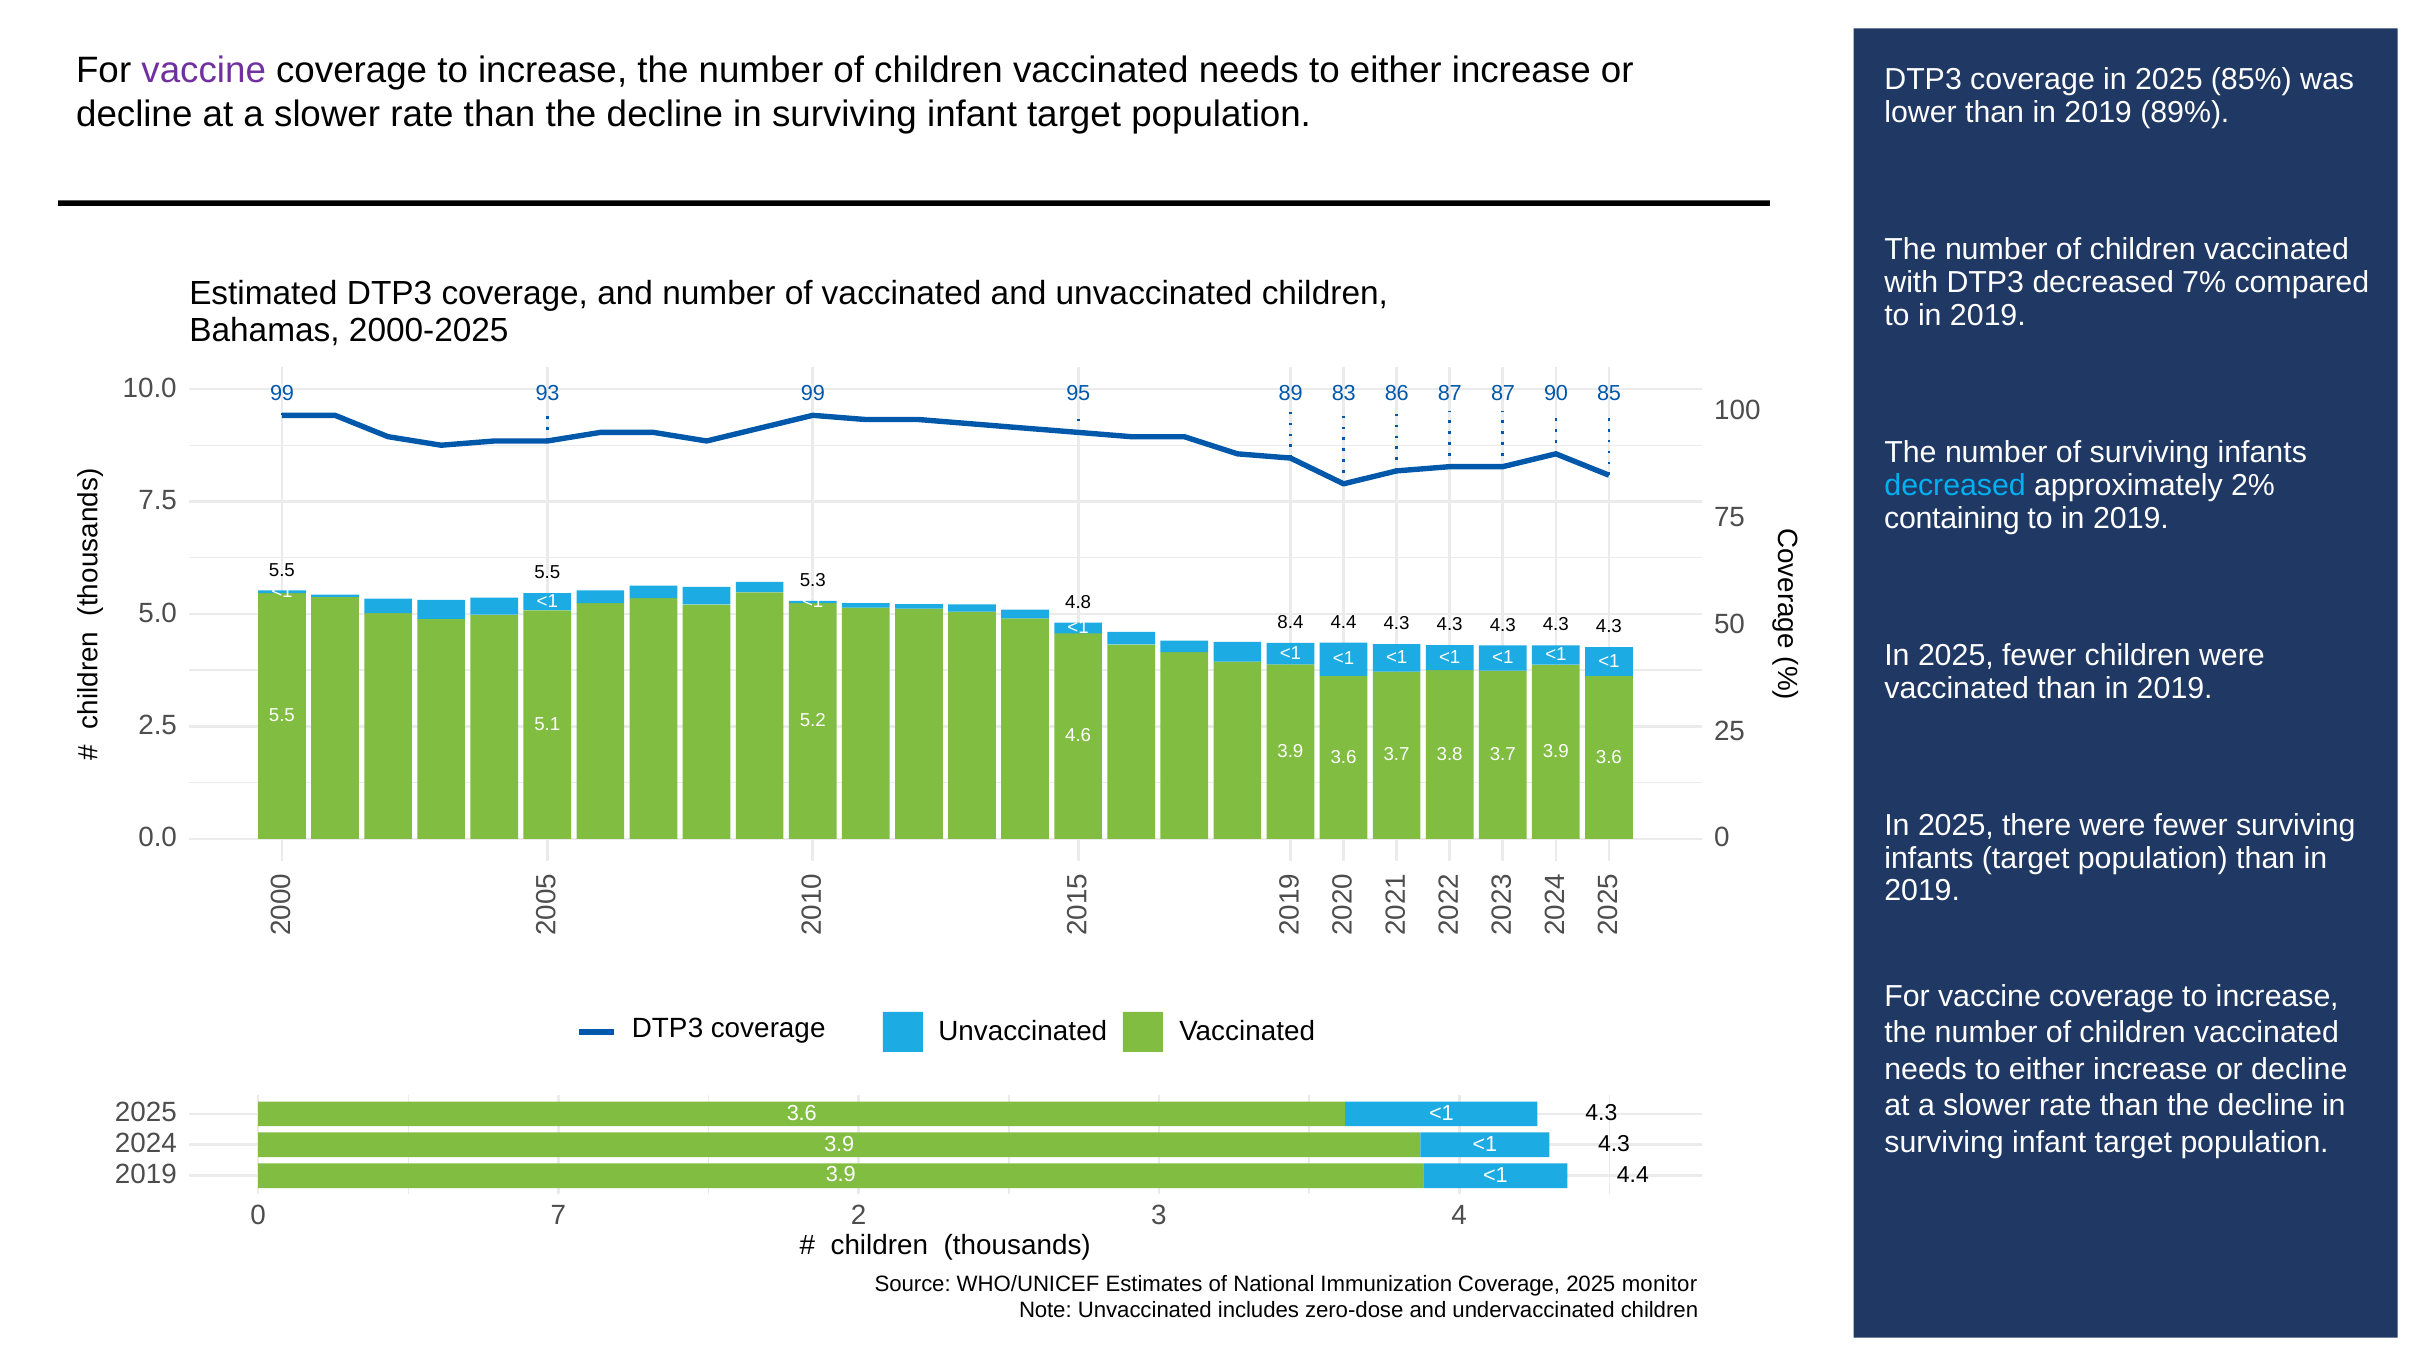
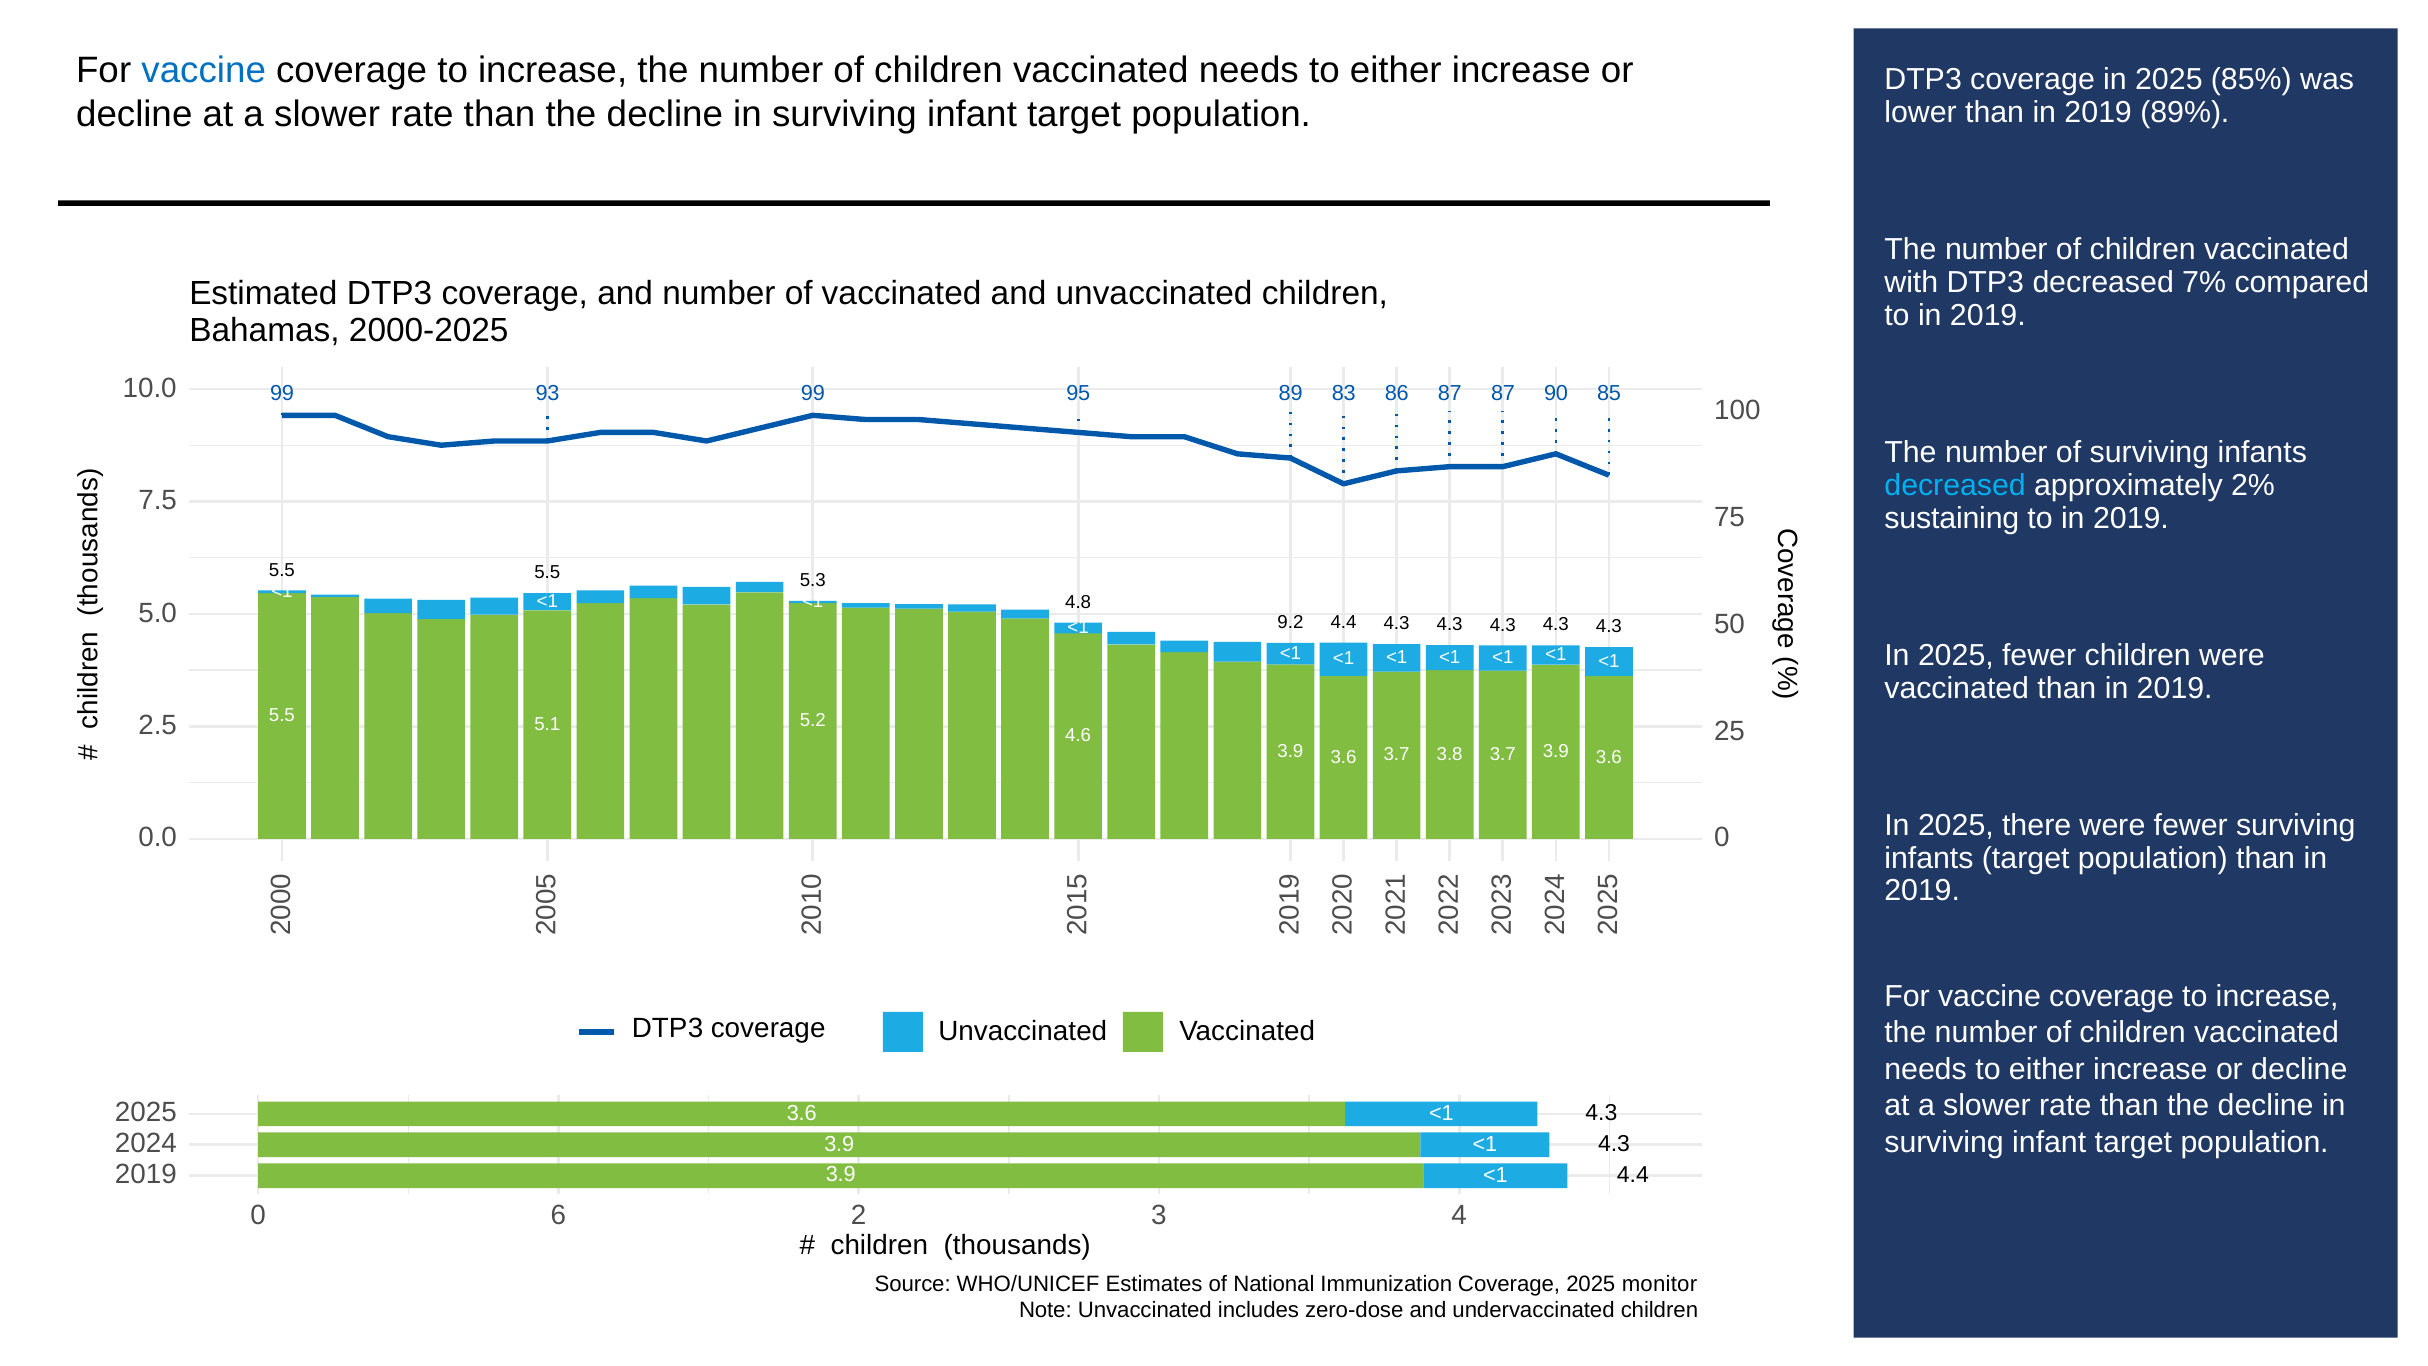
vaccine colour: purple -> blue (204, 70)
containing: containing -> sustaining (1952, 518)
8.4: 8.4 -> 9.2 (1290, 622)
7: 7 -> 6 (558, 1215)
